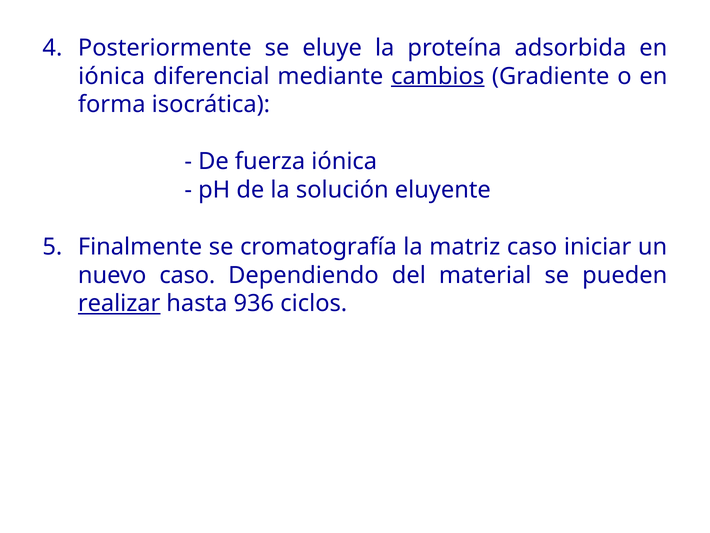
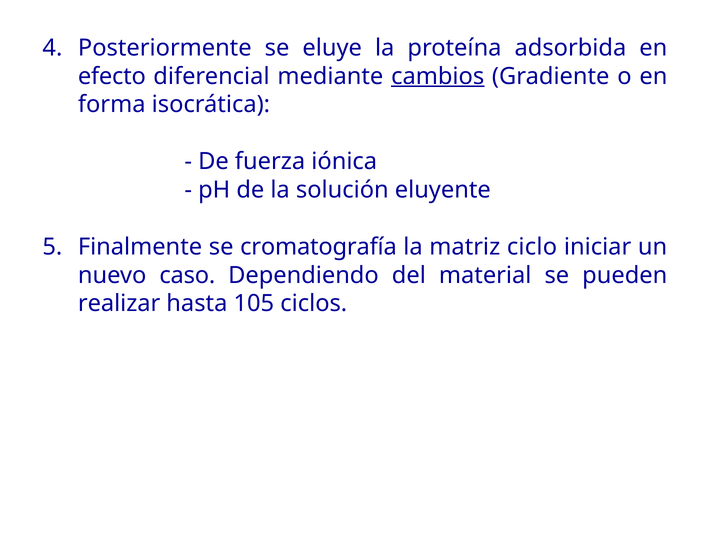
iónica: iónica -> efecto (112, 76)
matriz caso: caso -> ciclo (532, 247)
realizar underline: present -> none (119, 303)
936: 936 -> 105 (254, 303)
